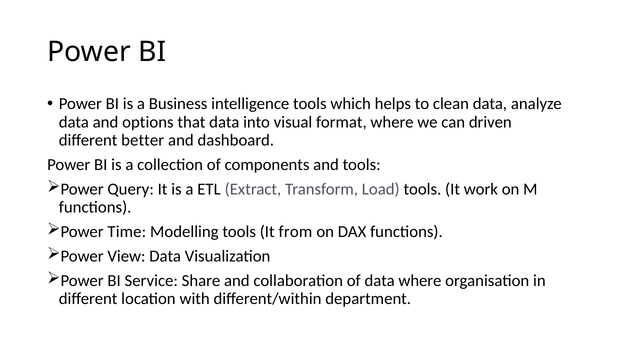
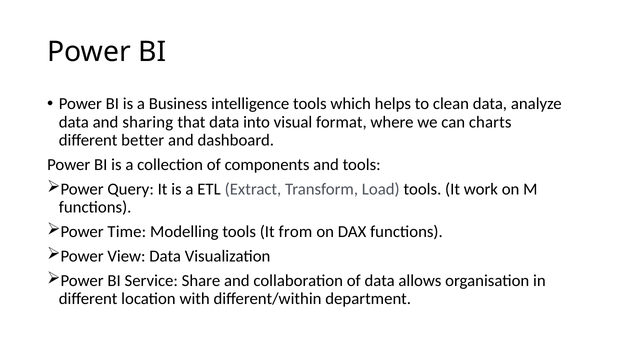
options: options -> sharing (148, 122)
driven: driven -> charts (490, 122)
data where: where -> allows (420, 281)
